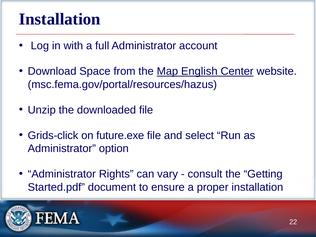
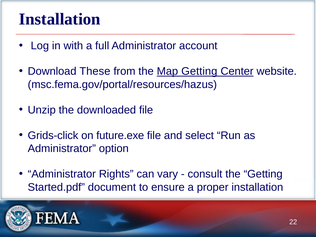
Space: Space -> These (95, 71)
Map English: English -> Getting (199, 71)
